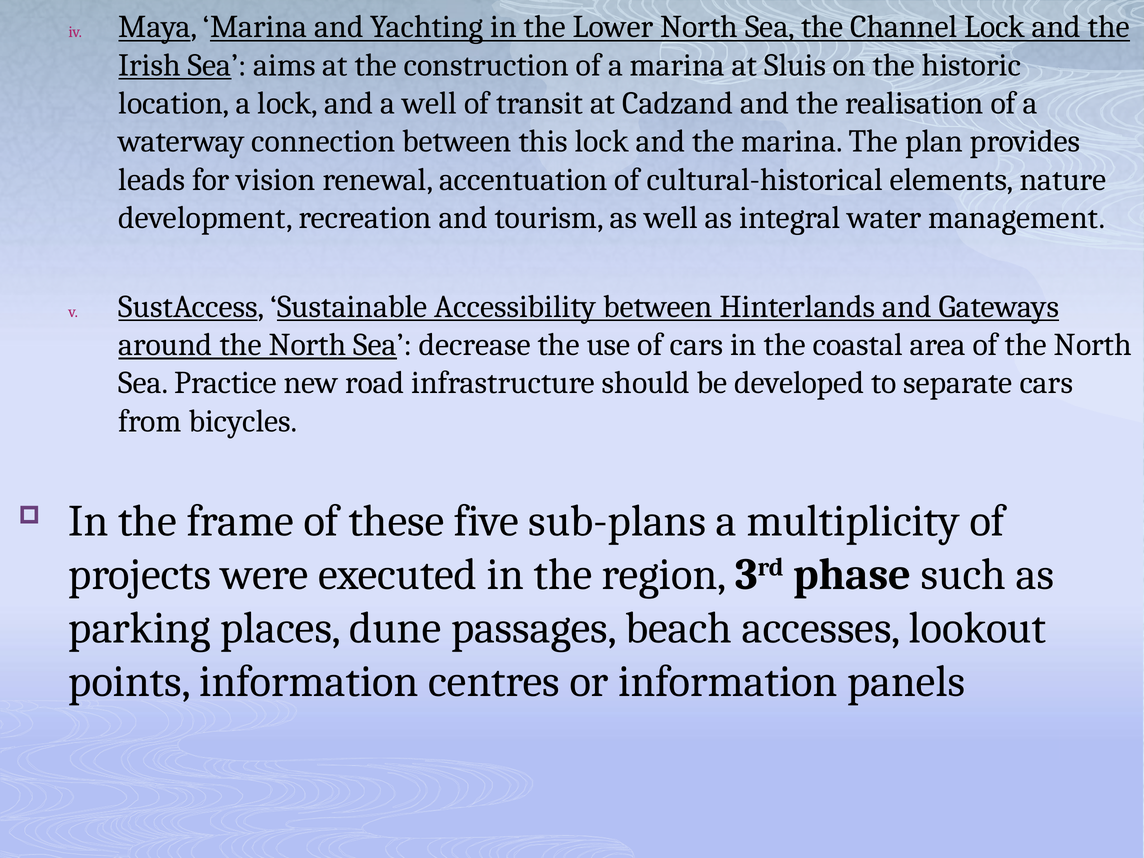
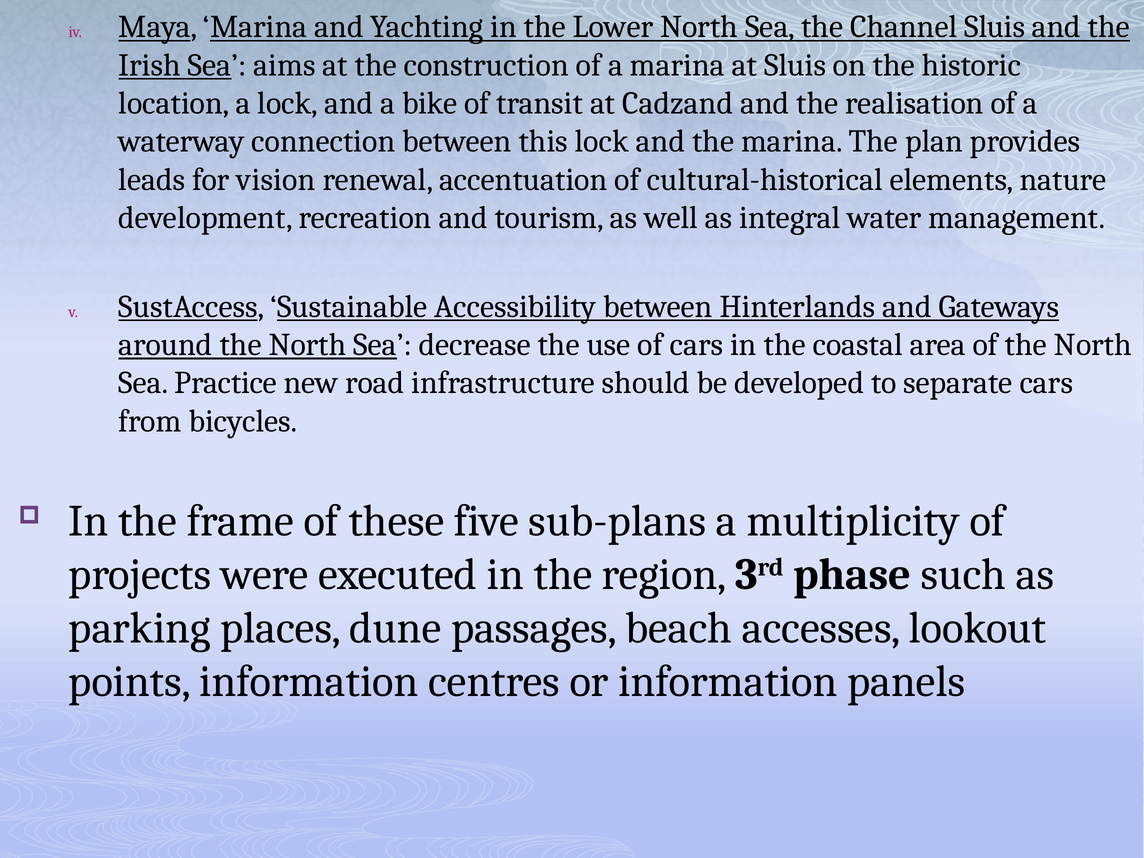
Channel Lock: Lock -> Sluis (995, 27)
a well: well -> bike (430, 103)
